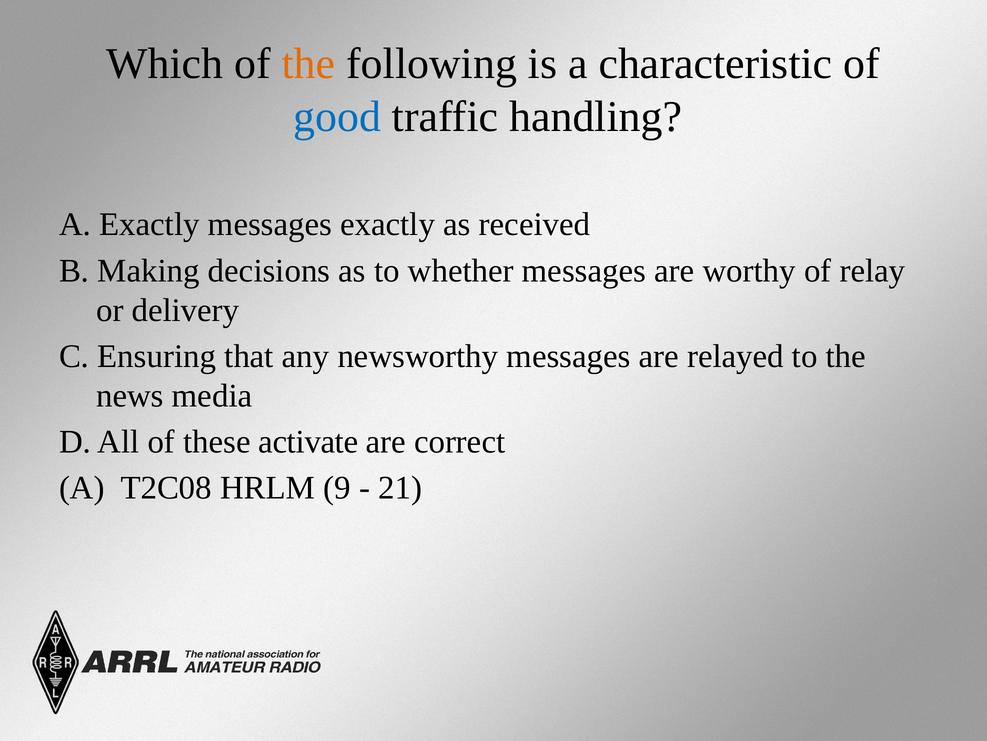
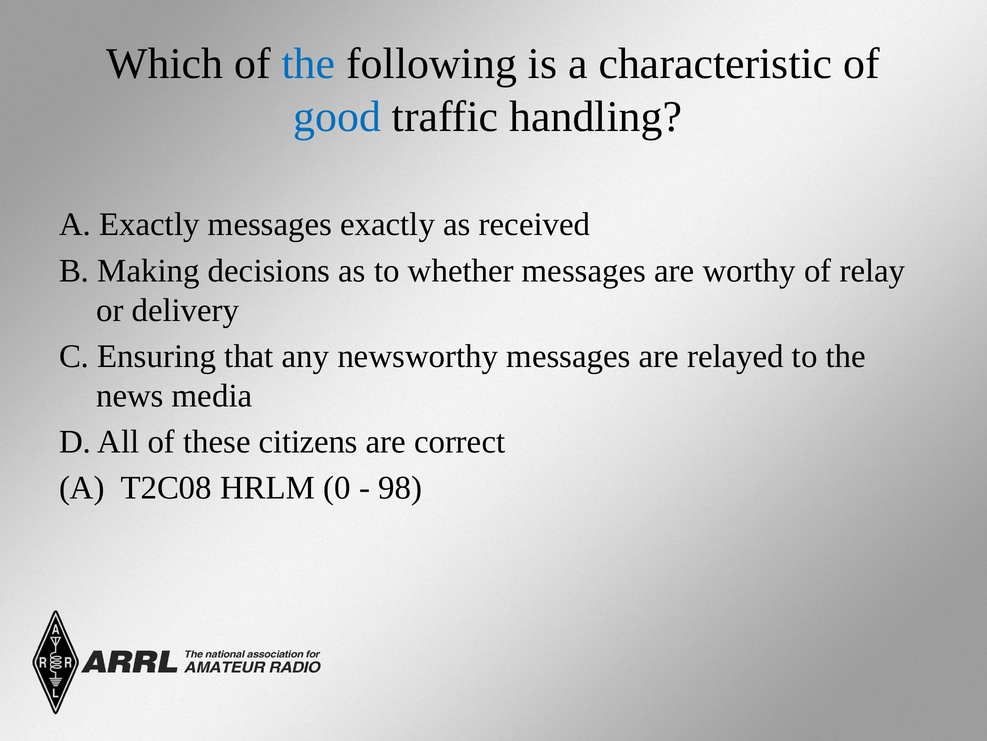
the colour: orange -> blue (309, 64)
activate: activate -> citizens (308, 441)
9: 9 -> 0 (337, 487)
21: 21 -> 98 (400, 487)
